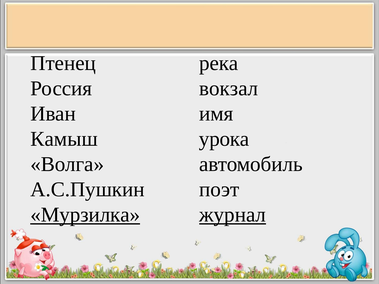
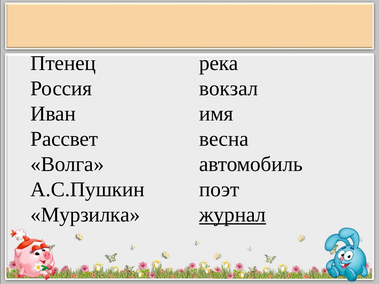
Камыш: Камыш -> Рассвет (64, 139)
урока: урока -> весна (224, 139)
Мурзилка underline: present -> none (85, 215)
